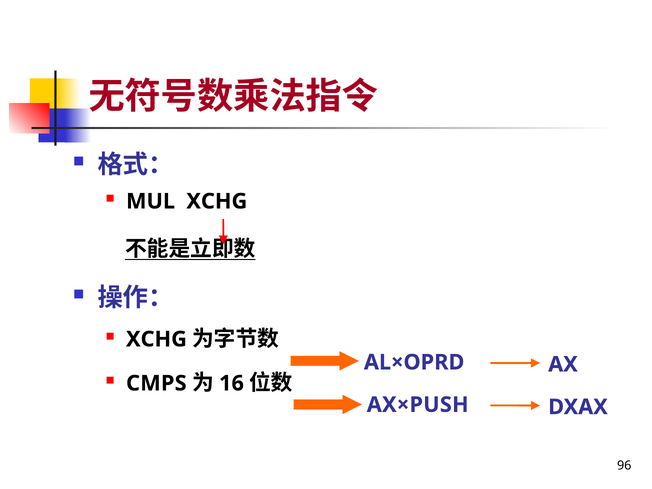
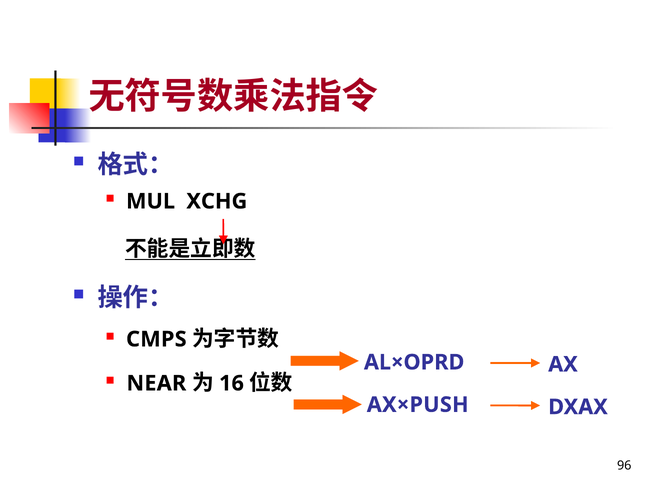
XCHG: XCHG -> CMPS (156, 339)
CMPS: CMPS -> NEAR (156, 383)
